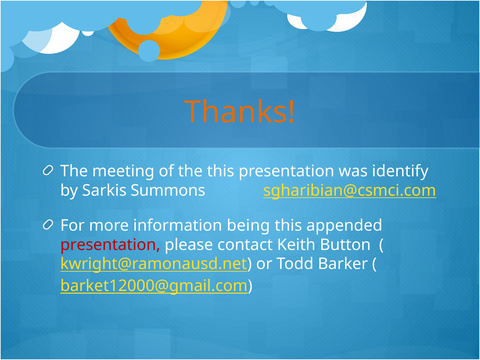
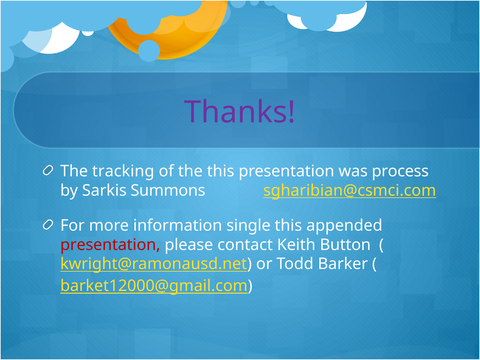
Thanks colour: orange -> purple (240, 112)
meeting: meeting -> tracking (123, 171)
identify: identify -> process (400, 171)
being: being -> single (249, 226)
